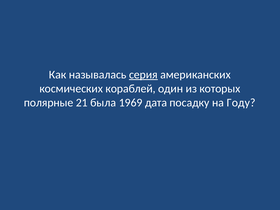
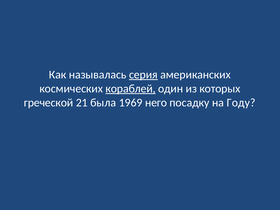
кораблей underline: none -> present (131, 89)
полярные: полярные -> греческой (49, 103)
дата: дата -> него (156, 103)
